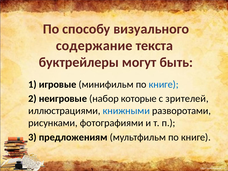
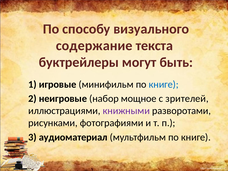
которые: которые -> мощное (139, 99)
книжными colour: blue -> purple (126, 111)
предложениям: предложениям -> аудиоматериал (73, 137)
